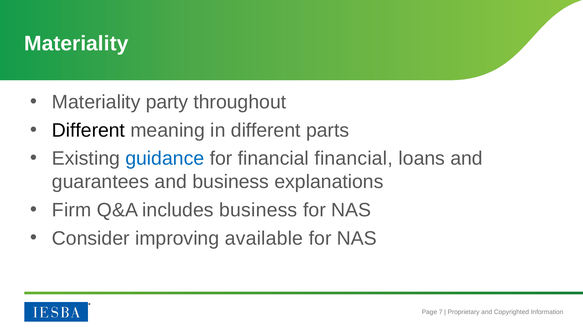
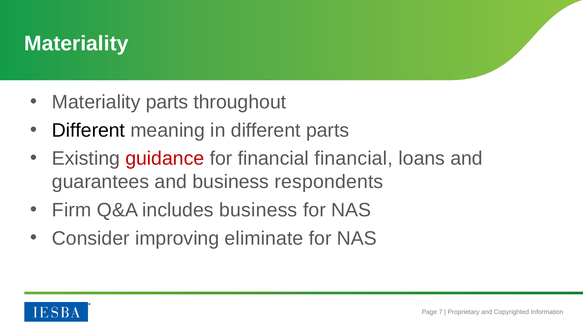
Materiality party: party -> parts (167, 102)
guidance colour: blue -> red (165, 159)
explanations: explanations -> respondents (329, 182)
available: available -> eliminate (264, 238)
